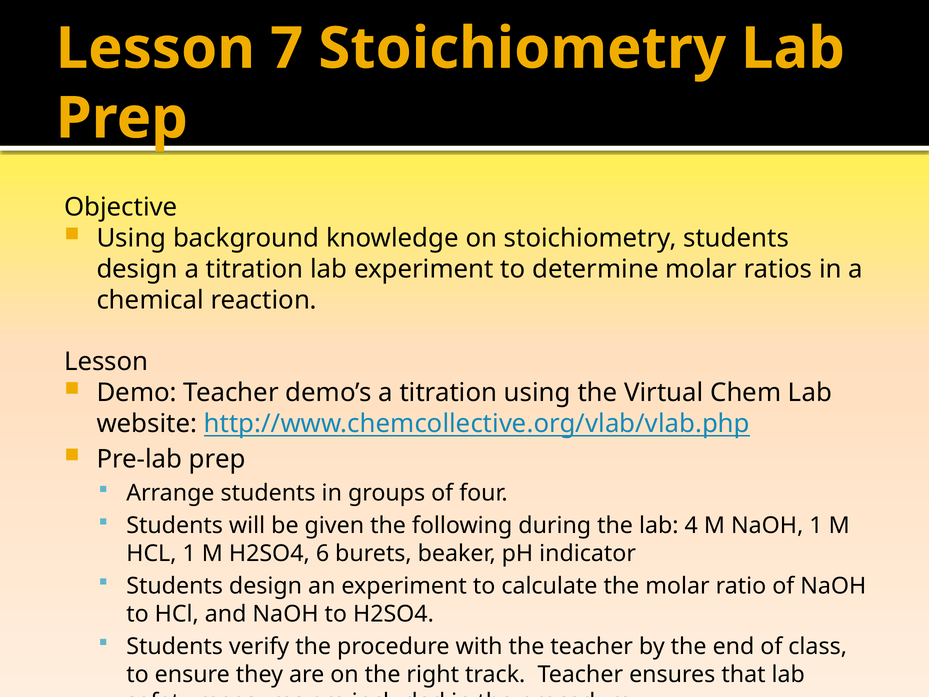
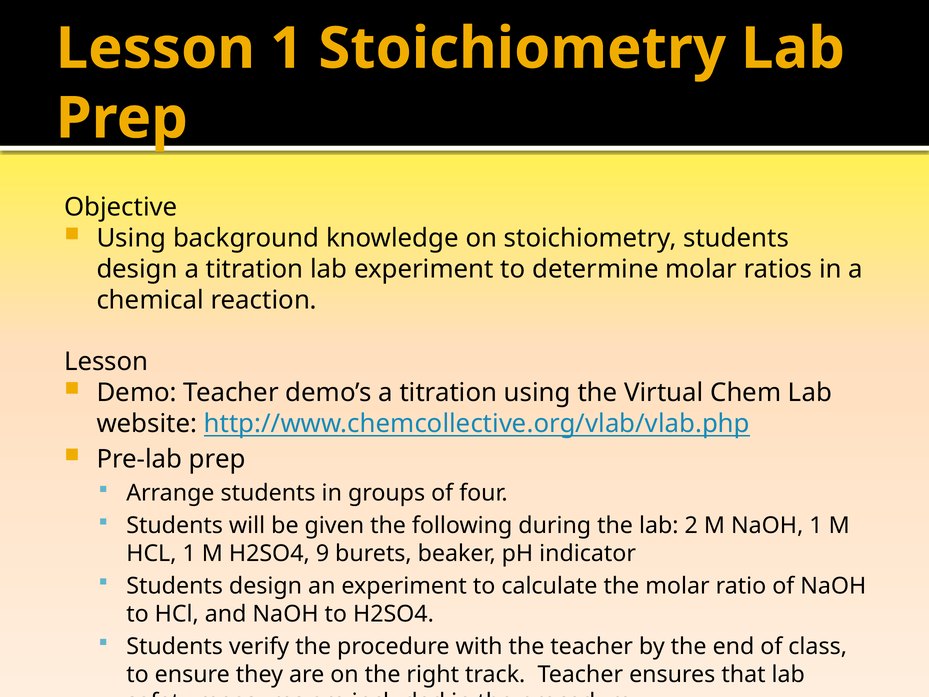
Lesson 7: 7 -> 1 (287, 49)
4: 4 -> 2 (691, 525)
6: 6 -> 9 (323, 553)
